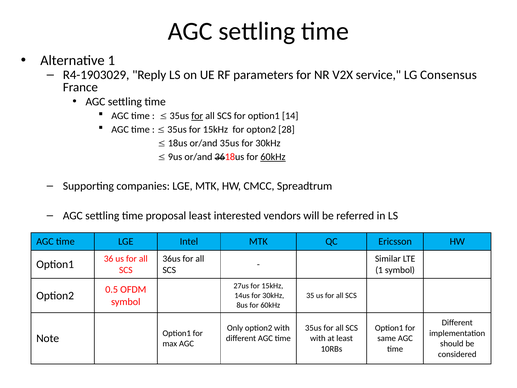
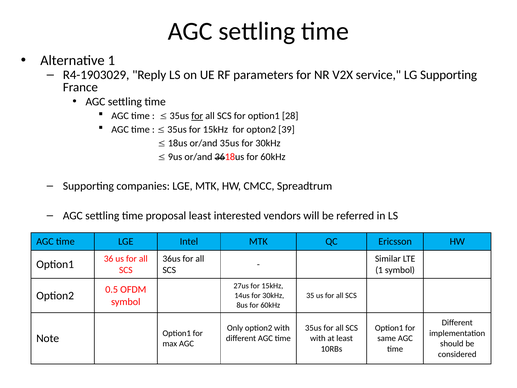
LG Consensus: Consensus -> Supporting (449, 75)
14: 14 -> 28 (290, 116)
28: 28 -> 39 (287, 130)
60kHz underline: present -> none (273, 157)
